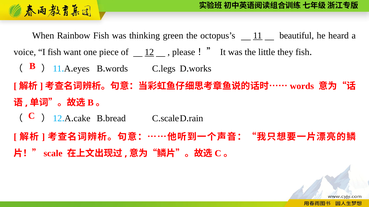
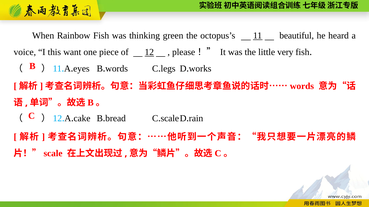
I fish: fish -> this (54, 52)
they: they -> very (285, 52)
